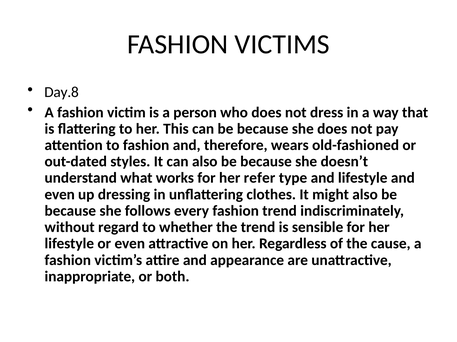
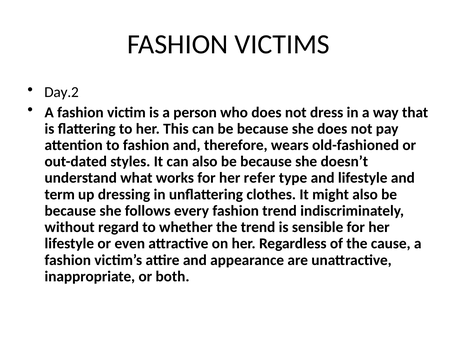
Day.8: Day.8 -> Day.2 (62, 92)
even: even -> term (60, 195)
